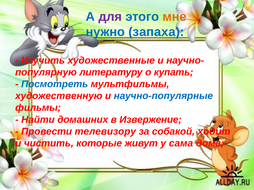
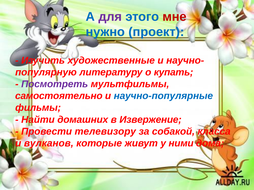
мне colour: orange -> red (175, 17)
запаха: запаха -> проект (156, 32)
Посмотреть colour: blue -> purple (55, 84)
художественную: художественную -> самостоятельно (59, 96)
ходит: ходит -> класса (214, 132)
чистить: чистить -> вулканов (49, 144)
сама: сама -> ними (181, 144)
